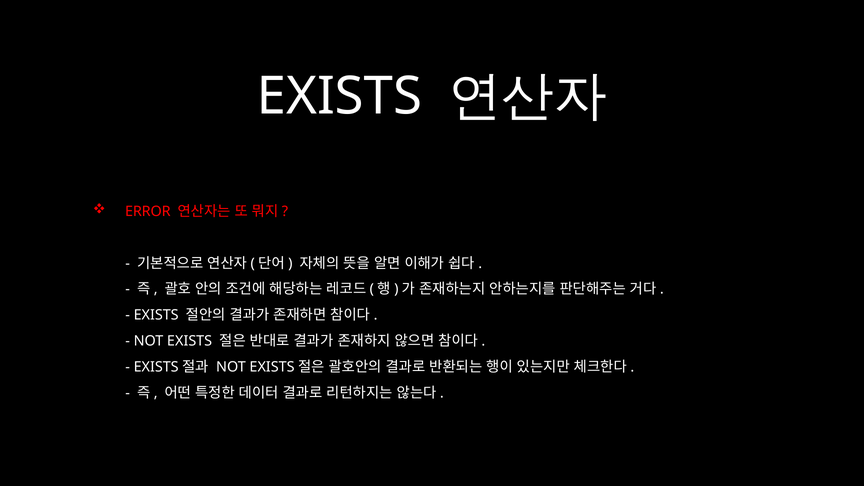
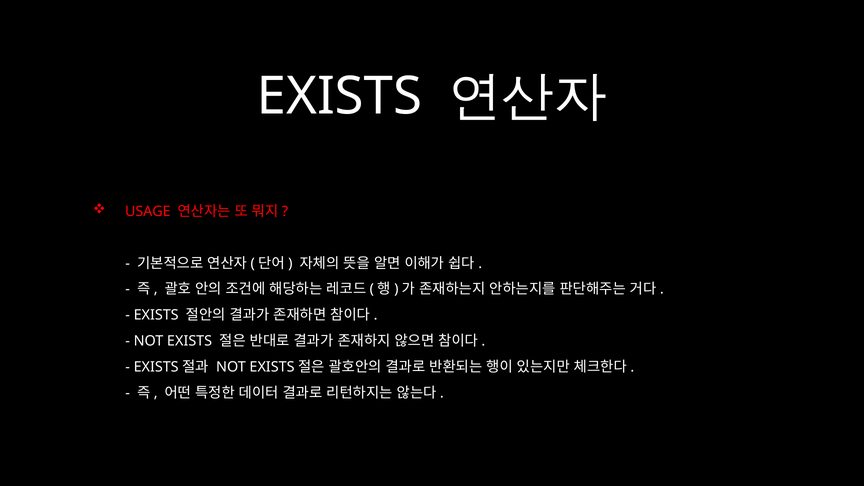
ERROR: ERROR -> USAGE (148, 211)
